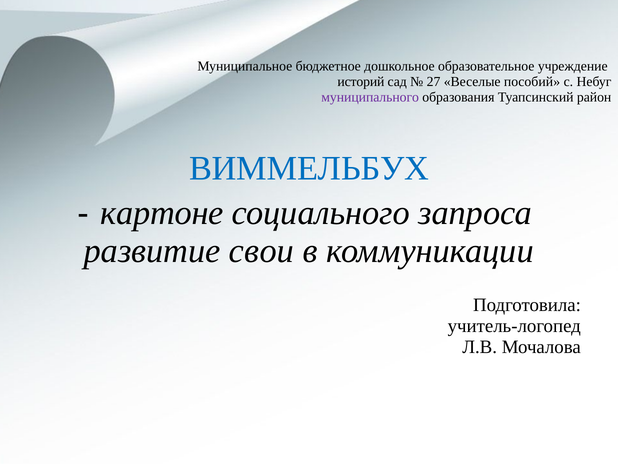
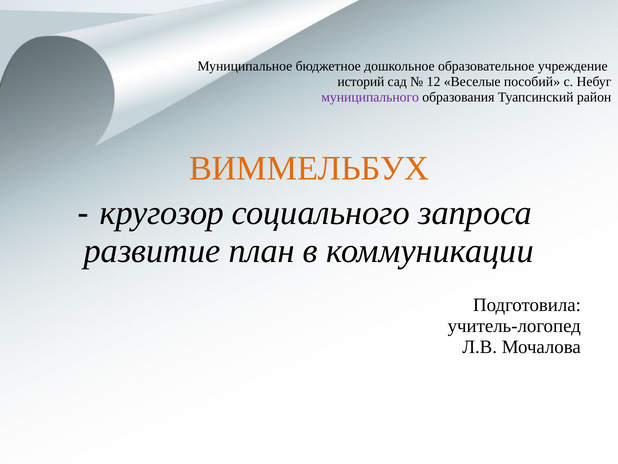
27: 27 -> 12 (434, 82)
ВИММЕЛЬБУХ colour: blue -> orange (309, 168)
картоне: картоне -> кругозор (162, 213)
свои: свои -> план (262, 251)
